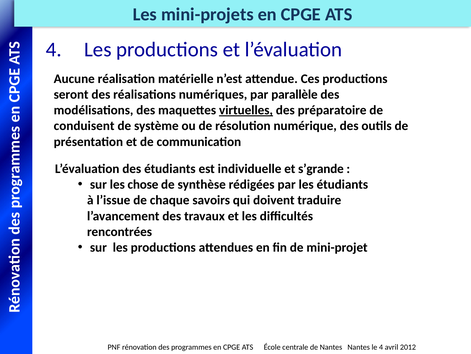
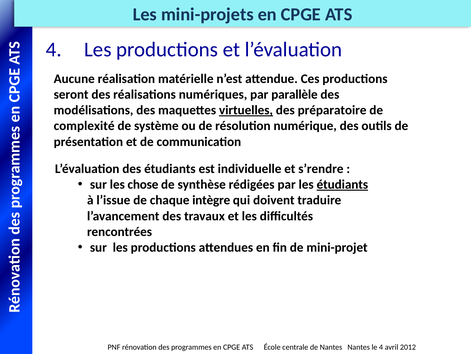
conduisent: conduisent -> complexité (84, 126)
s’grande: s’grande -> s’rendre (321, 168)
étudiants underline: none -> present (342, 184)
savoirs: savoirs -> intègre (211, 200)
